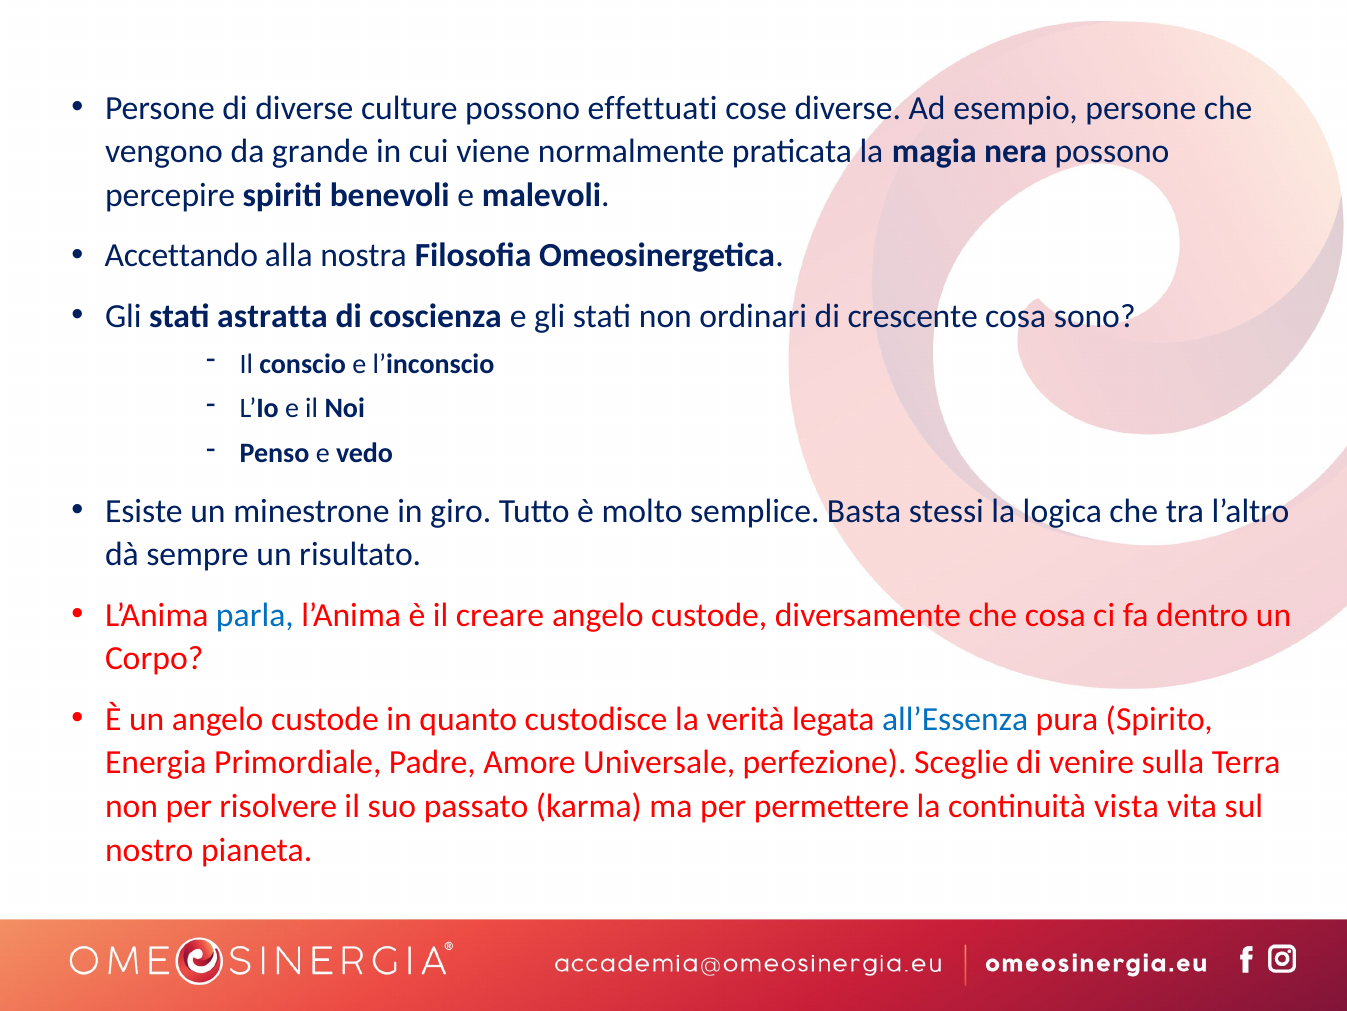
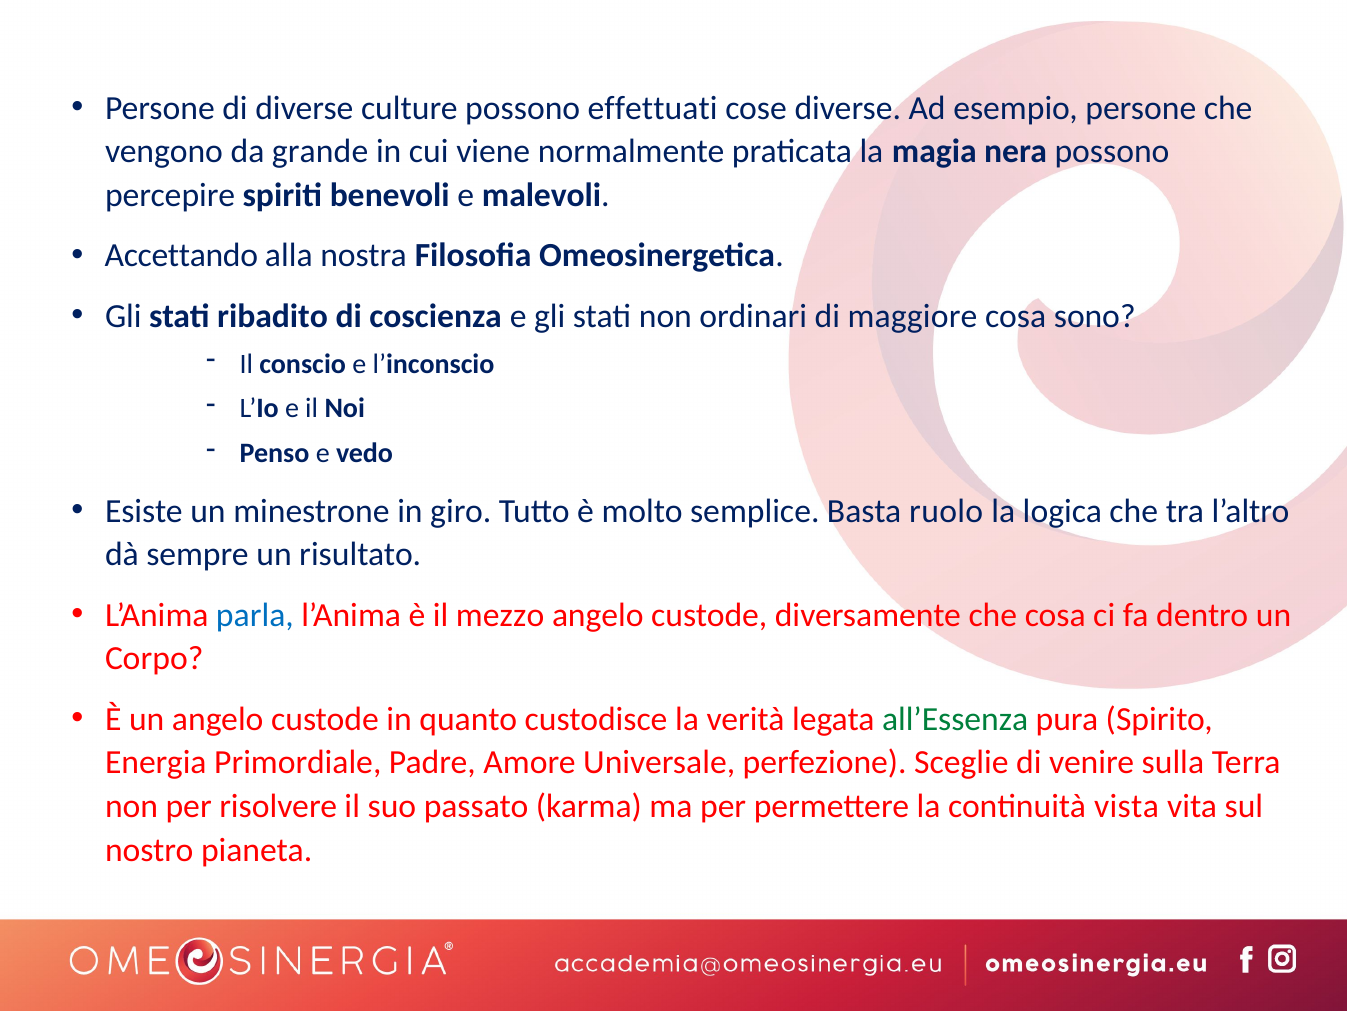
astratta: astratta -> ribadito (273, 316)
crescente: crescente -> maggiore (912, 316)
stessi: stessi -> ruolo (946, 511)
creare: creare -> mezzo (500, 615)
all’Essenza colour: blue -> green (955, 719)
